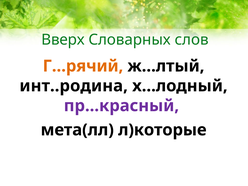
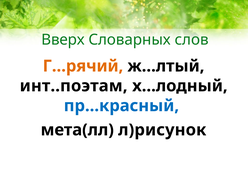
инт..родина: инт..родина -> инт..поэтам (74, 86)
пр…красный colour: purple -> blue (121, 106)
л)которые: л)которые -> л)рисунок (162, 130)
